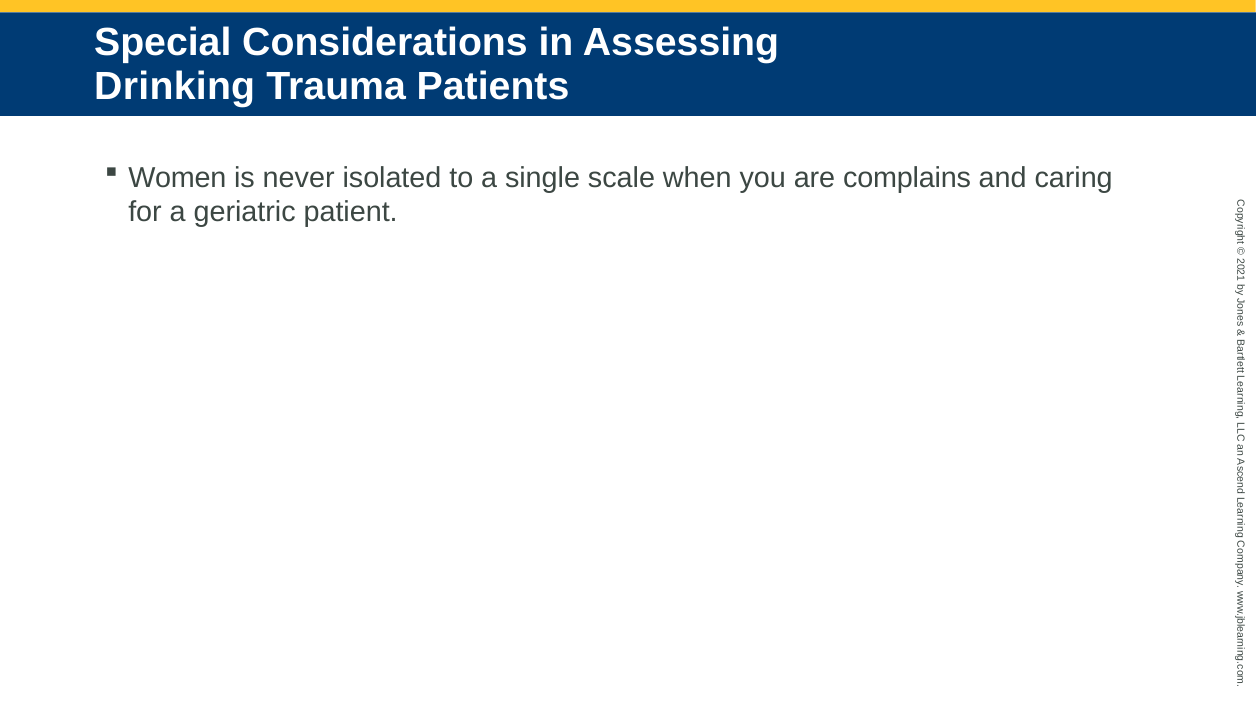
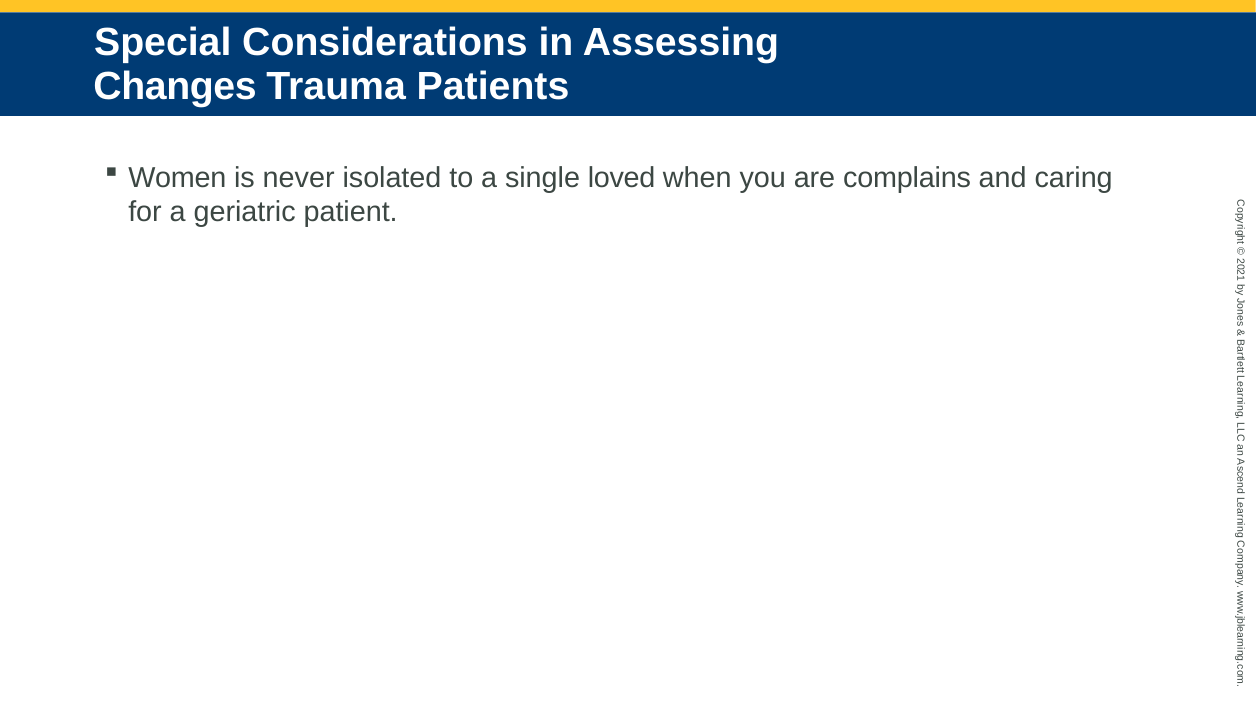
Drinking: Drinking -> Changes (175, 87)
scale: scale -> loved (622, 178)
